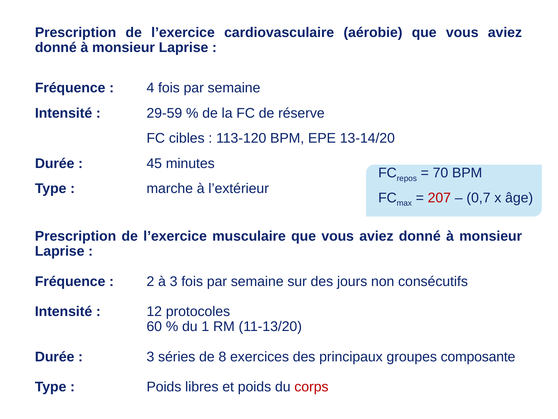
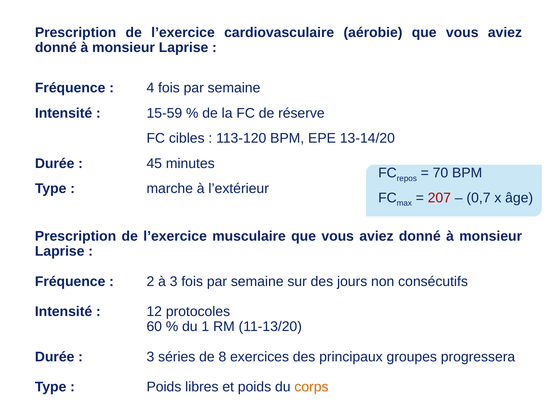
29-59: 29-59 -> 15-59 (164, 113)
composante: composante -> progressera (478, 356)
corps colour: red -> orange (311, 387)
